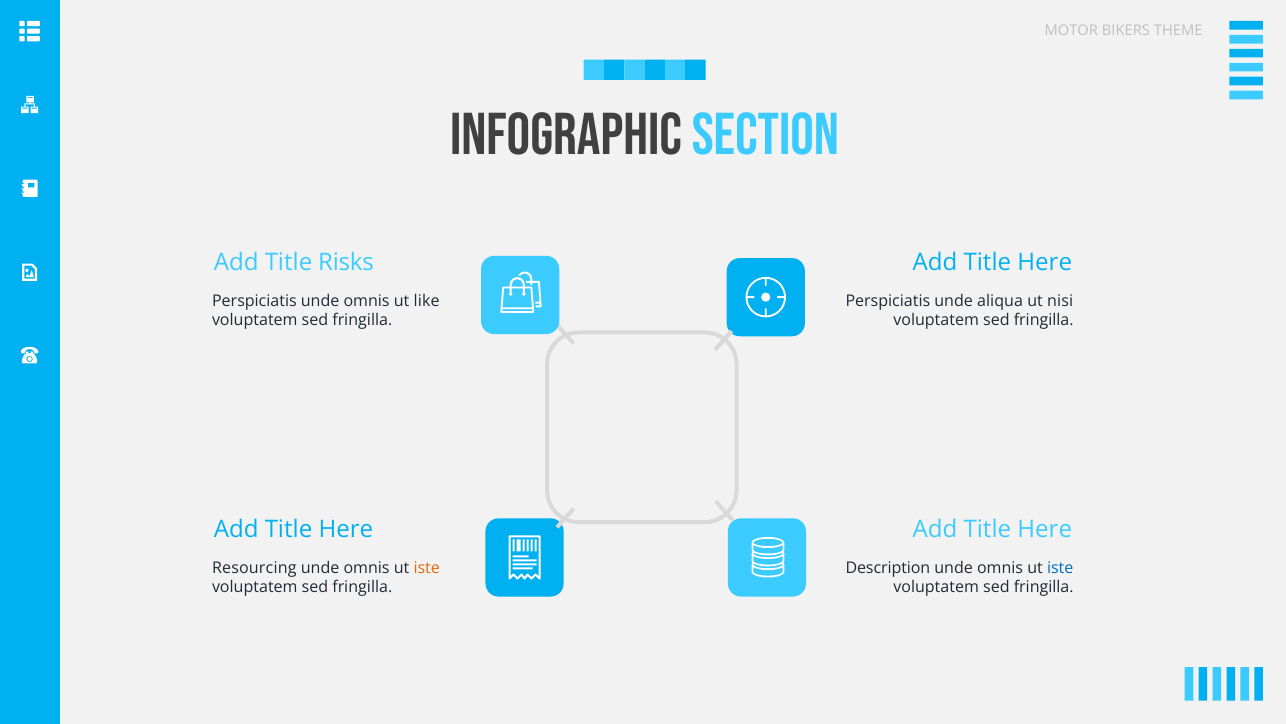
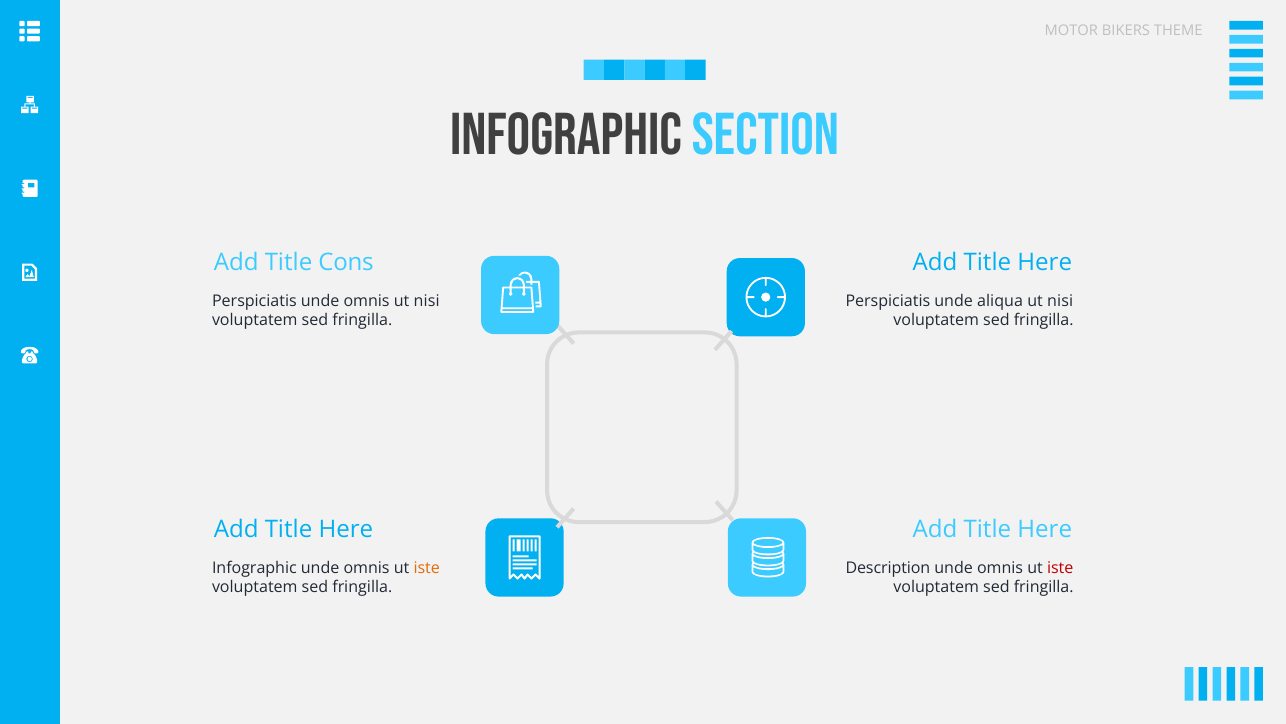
Risks: Risks -> Cons (346, 262)
omnis ut like: like -> nisi (427, 301)
Resourcing: Resourcing -> Infographic (254, 568)
iste colour: blue -> red (1060, 568)
